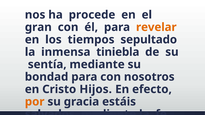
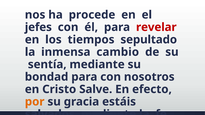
gran: gran -> jefes (38, 27)
revelar colour: orange -> red (156, 27)
tiniebla: tiniebla -> cambio (118, 52)
Hijos: Hijos -> Salve (96, 89)
